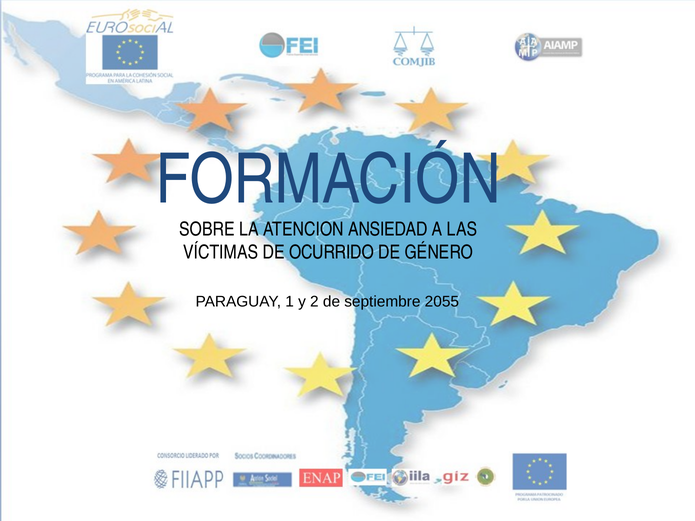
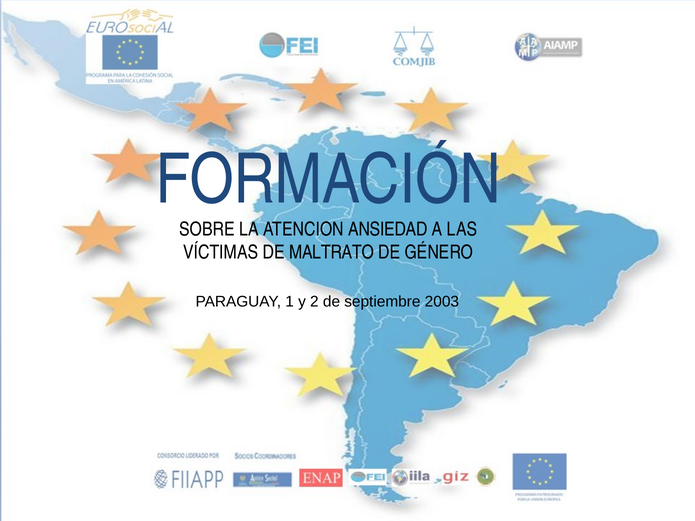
OCURRIDO: OCURRIDO -> MALTRATO (332, 253)
2055: 2055 -> 2003 (442, 302)
